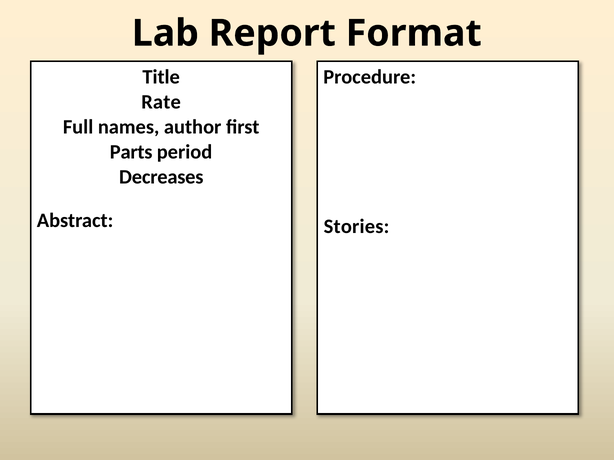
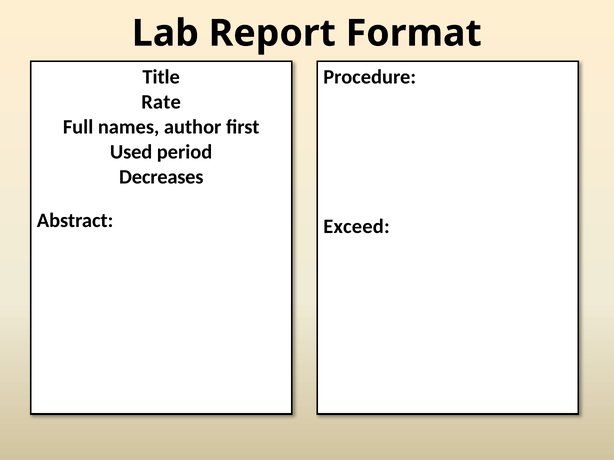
Parts: Parts -> Used (131, 152)
Stories: Stories -> Exceed (357, 227)
